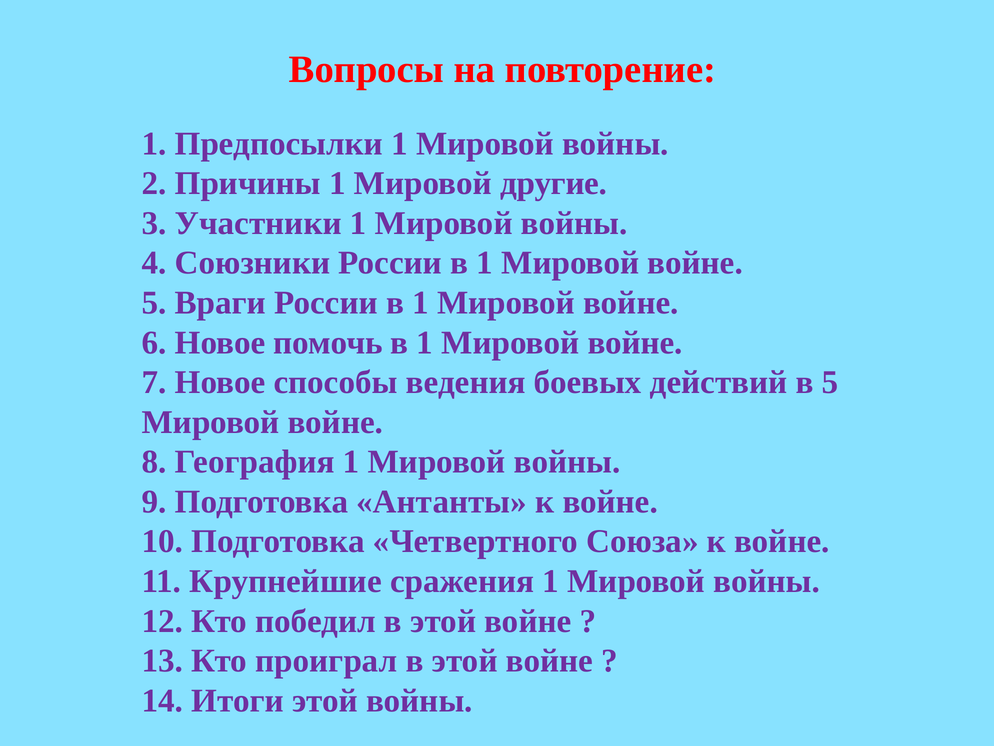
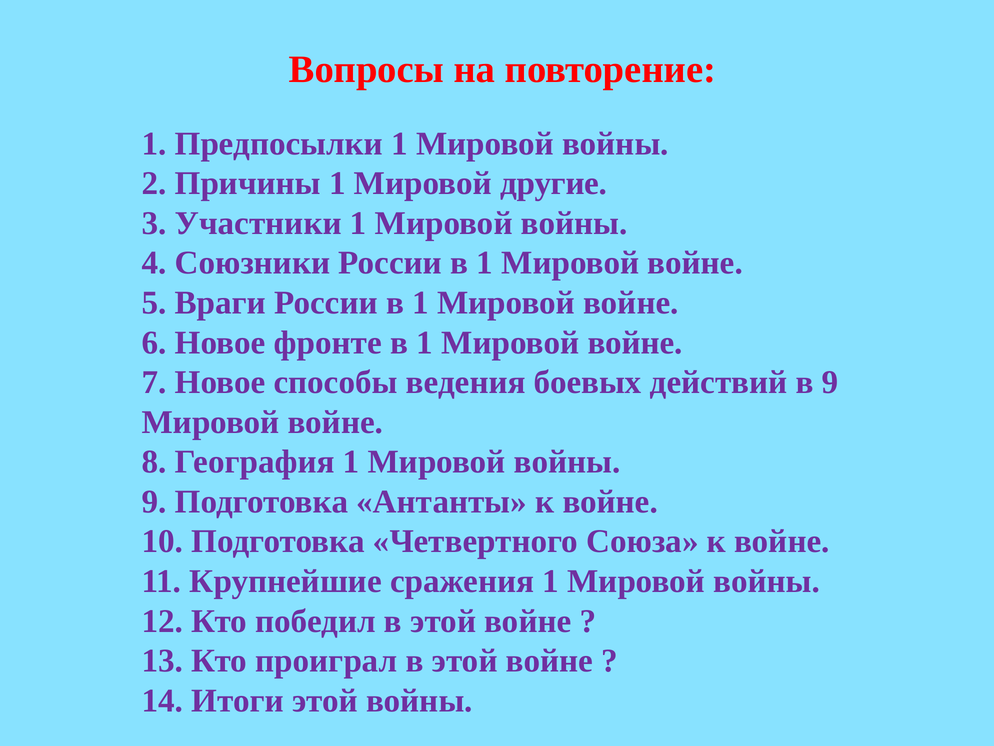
помочь: помочь -> фронте (328, 342)
в 5: 5 -> 9 (830, 382)
